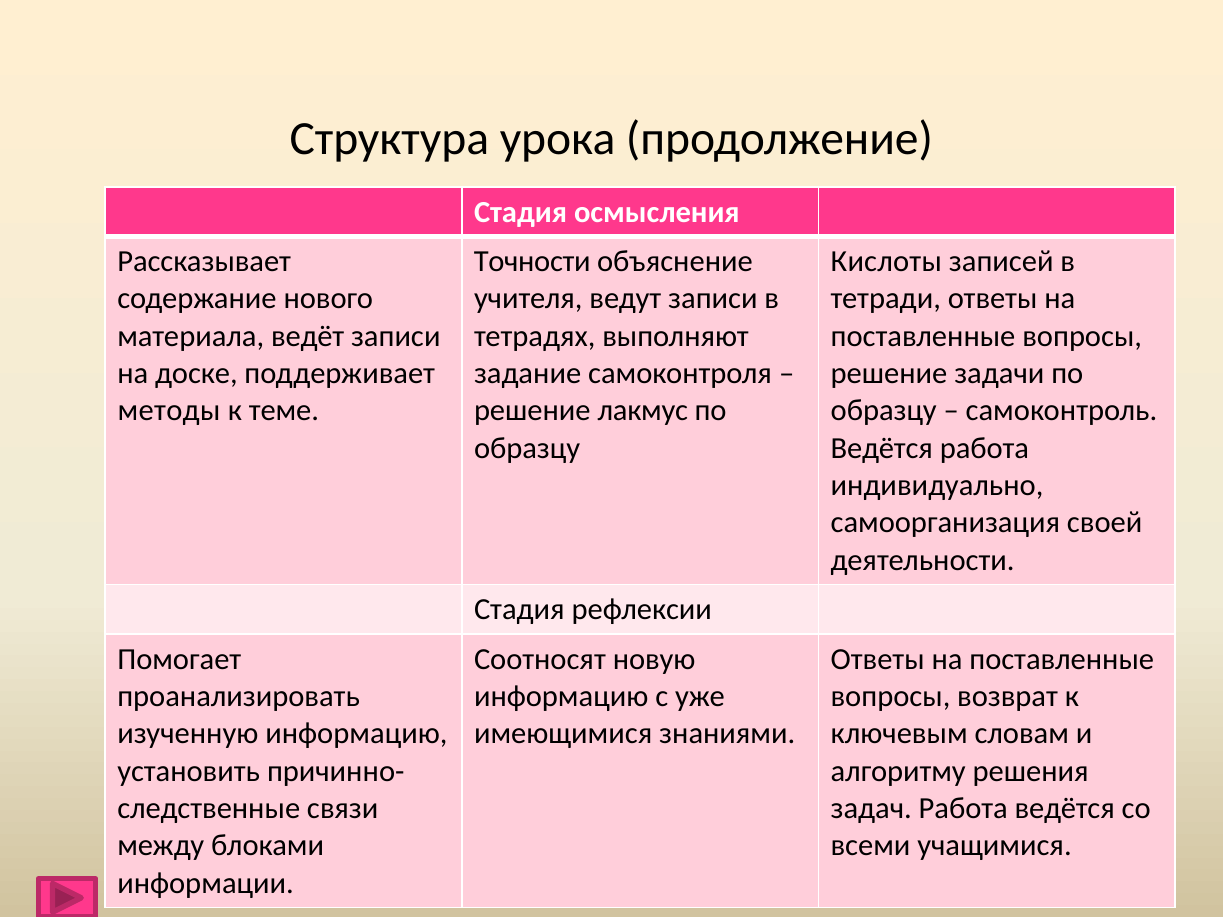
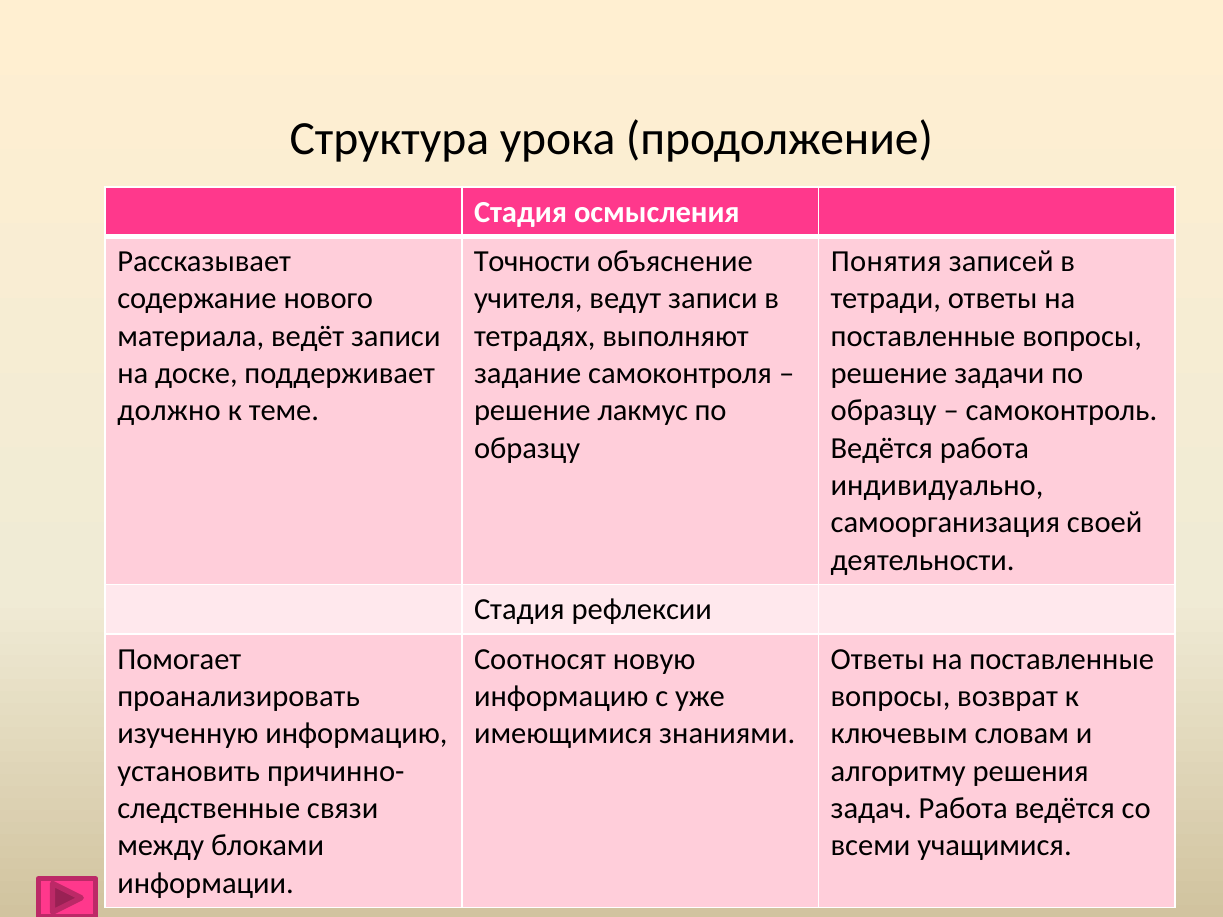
Кислоты: Кислоты -> Понятия (886, 262)
методы: методы -> должно (169, 411)
